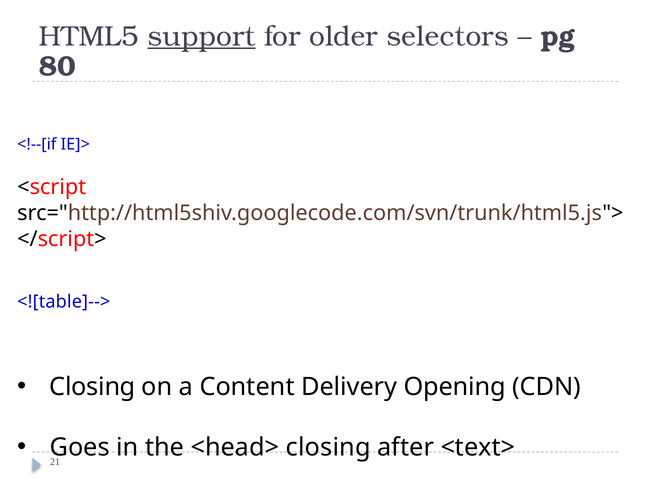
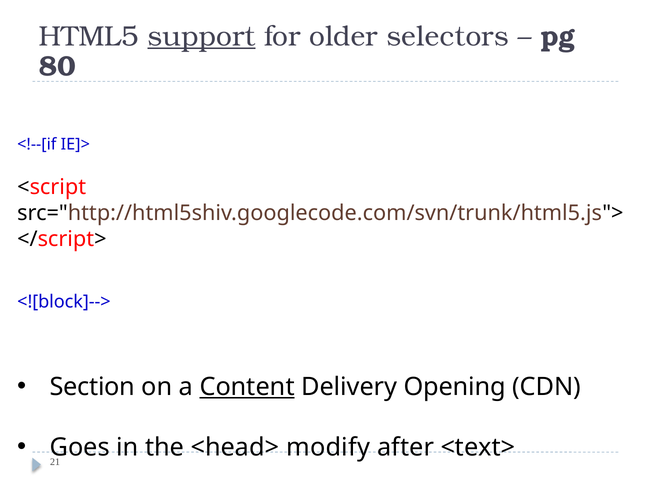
<![table]-->: <![table]--> -> <![block]--> (64, 302)
Closing: Closing -> Section (92, 387)
Content underline: none -> present (247, 387)
<head> closing: closing -> modify (328, 448)
